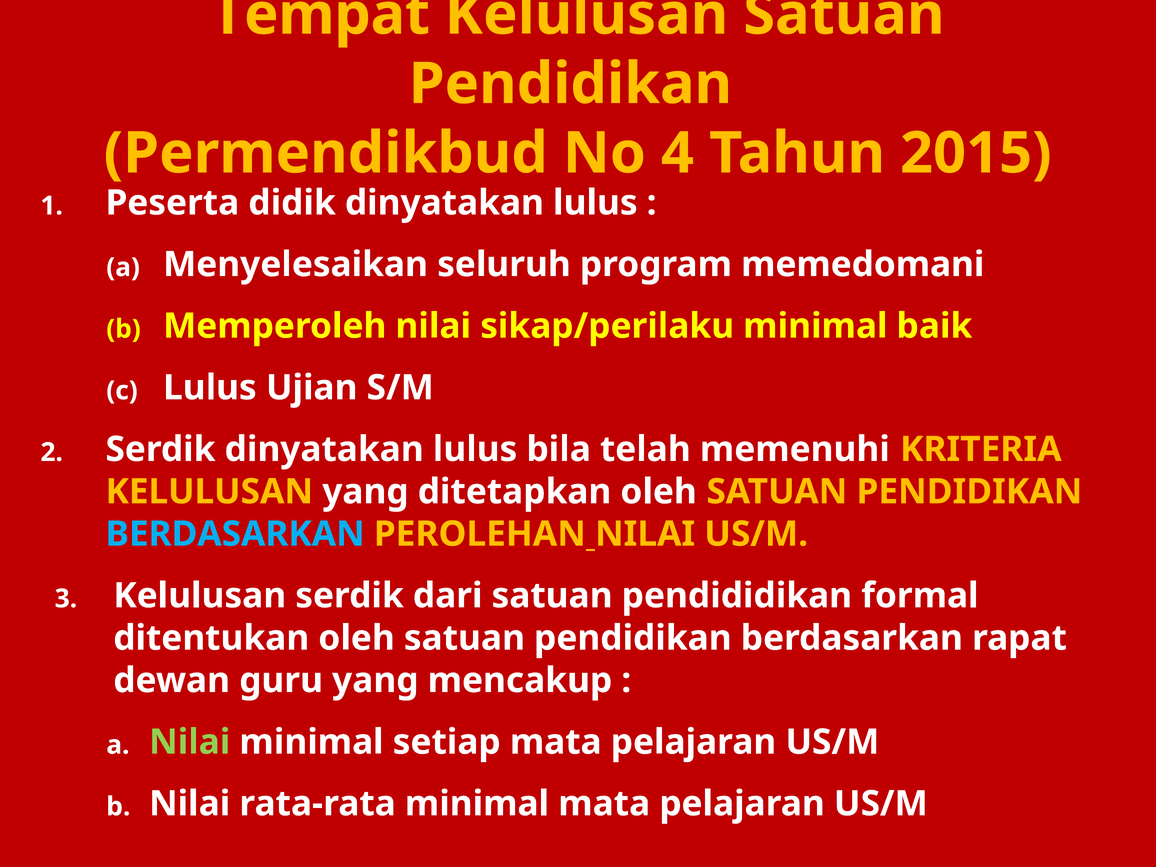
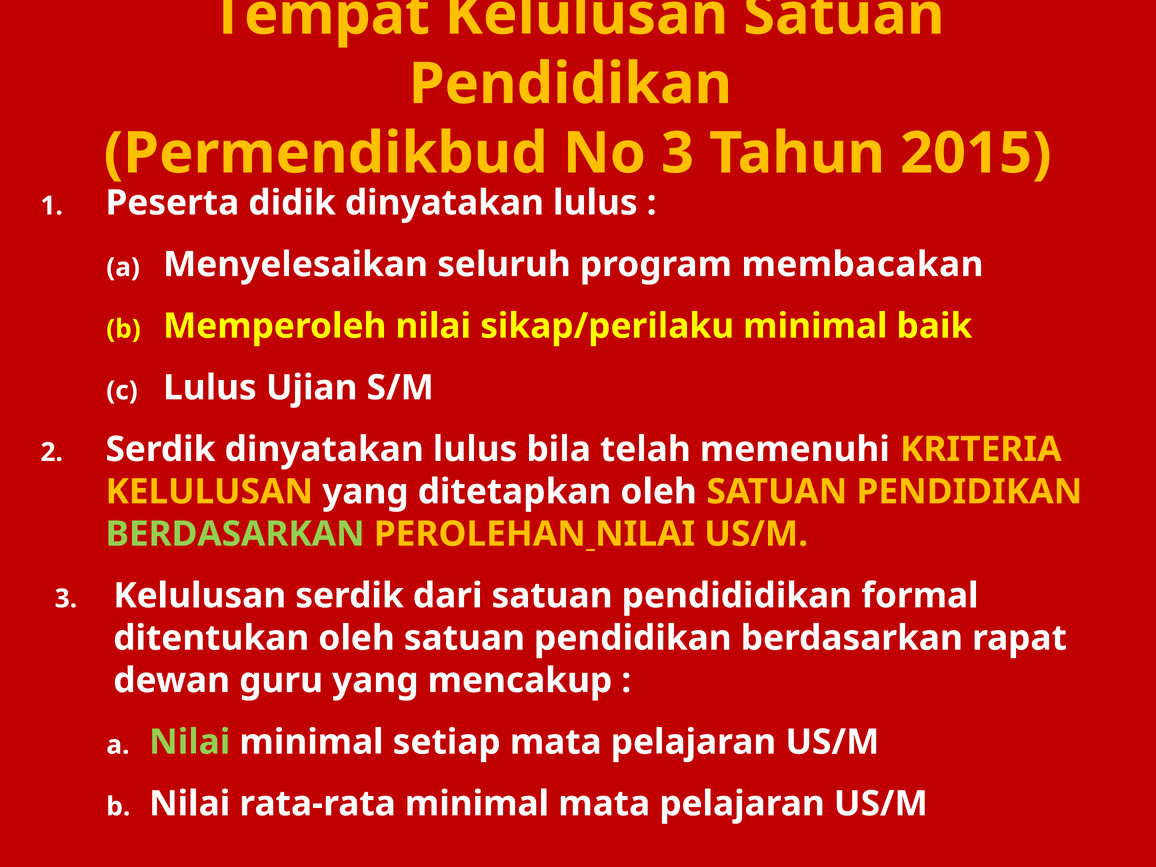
No 4: 4 -> 3 (677, 153)
memedomani: memedomani -> membacakan (863, 264)
BERDASARKAN colour: light blue -> light green (235, 534)
